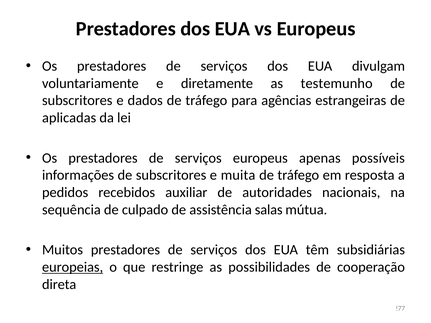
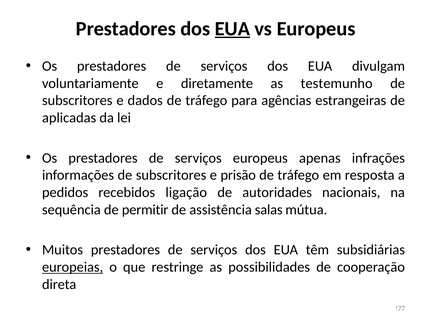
EUA underline: none -> present (232, 29)
possíveis: possíveis -> infrações (378, 158)
muita: muita -> prisão (238, 175)
auxiliar: auxiliar -> ligação (186, 193)
culpado: culpado -> permitir (145, 210)
